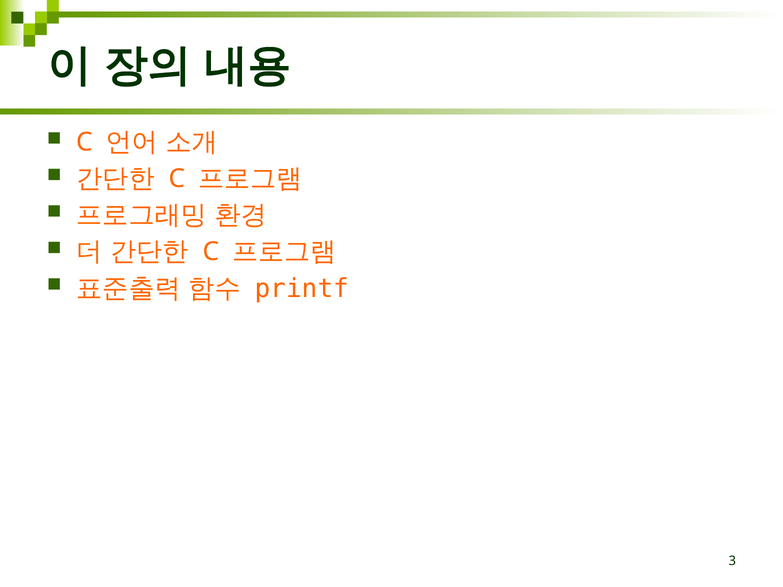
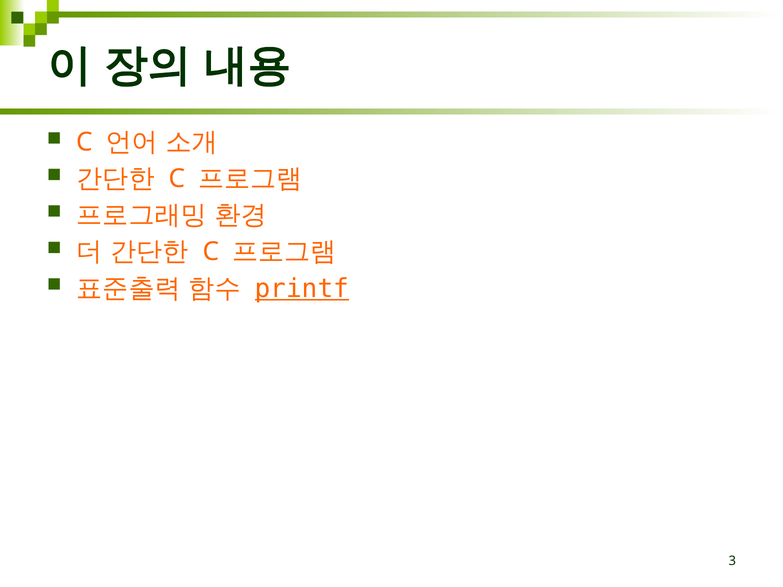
printf underline: none -> present (302, 289)
